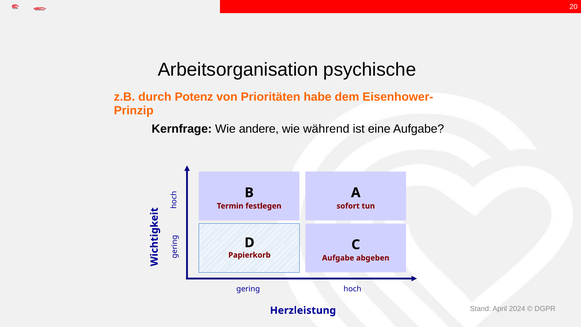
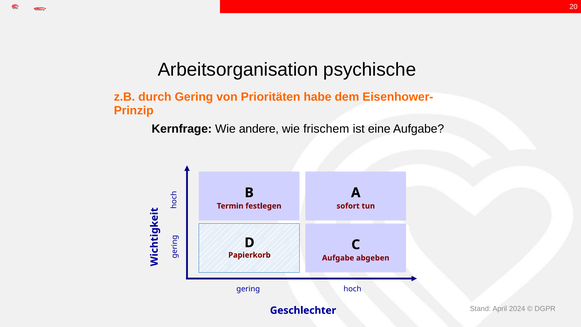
durch Potenz: Potenz -> Gering (194, 97)
während: während -> frischem (326, 129)
Herzleistung: Herzleistung -> Geschlechter (303, 310)
